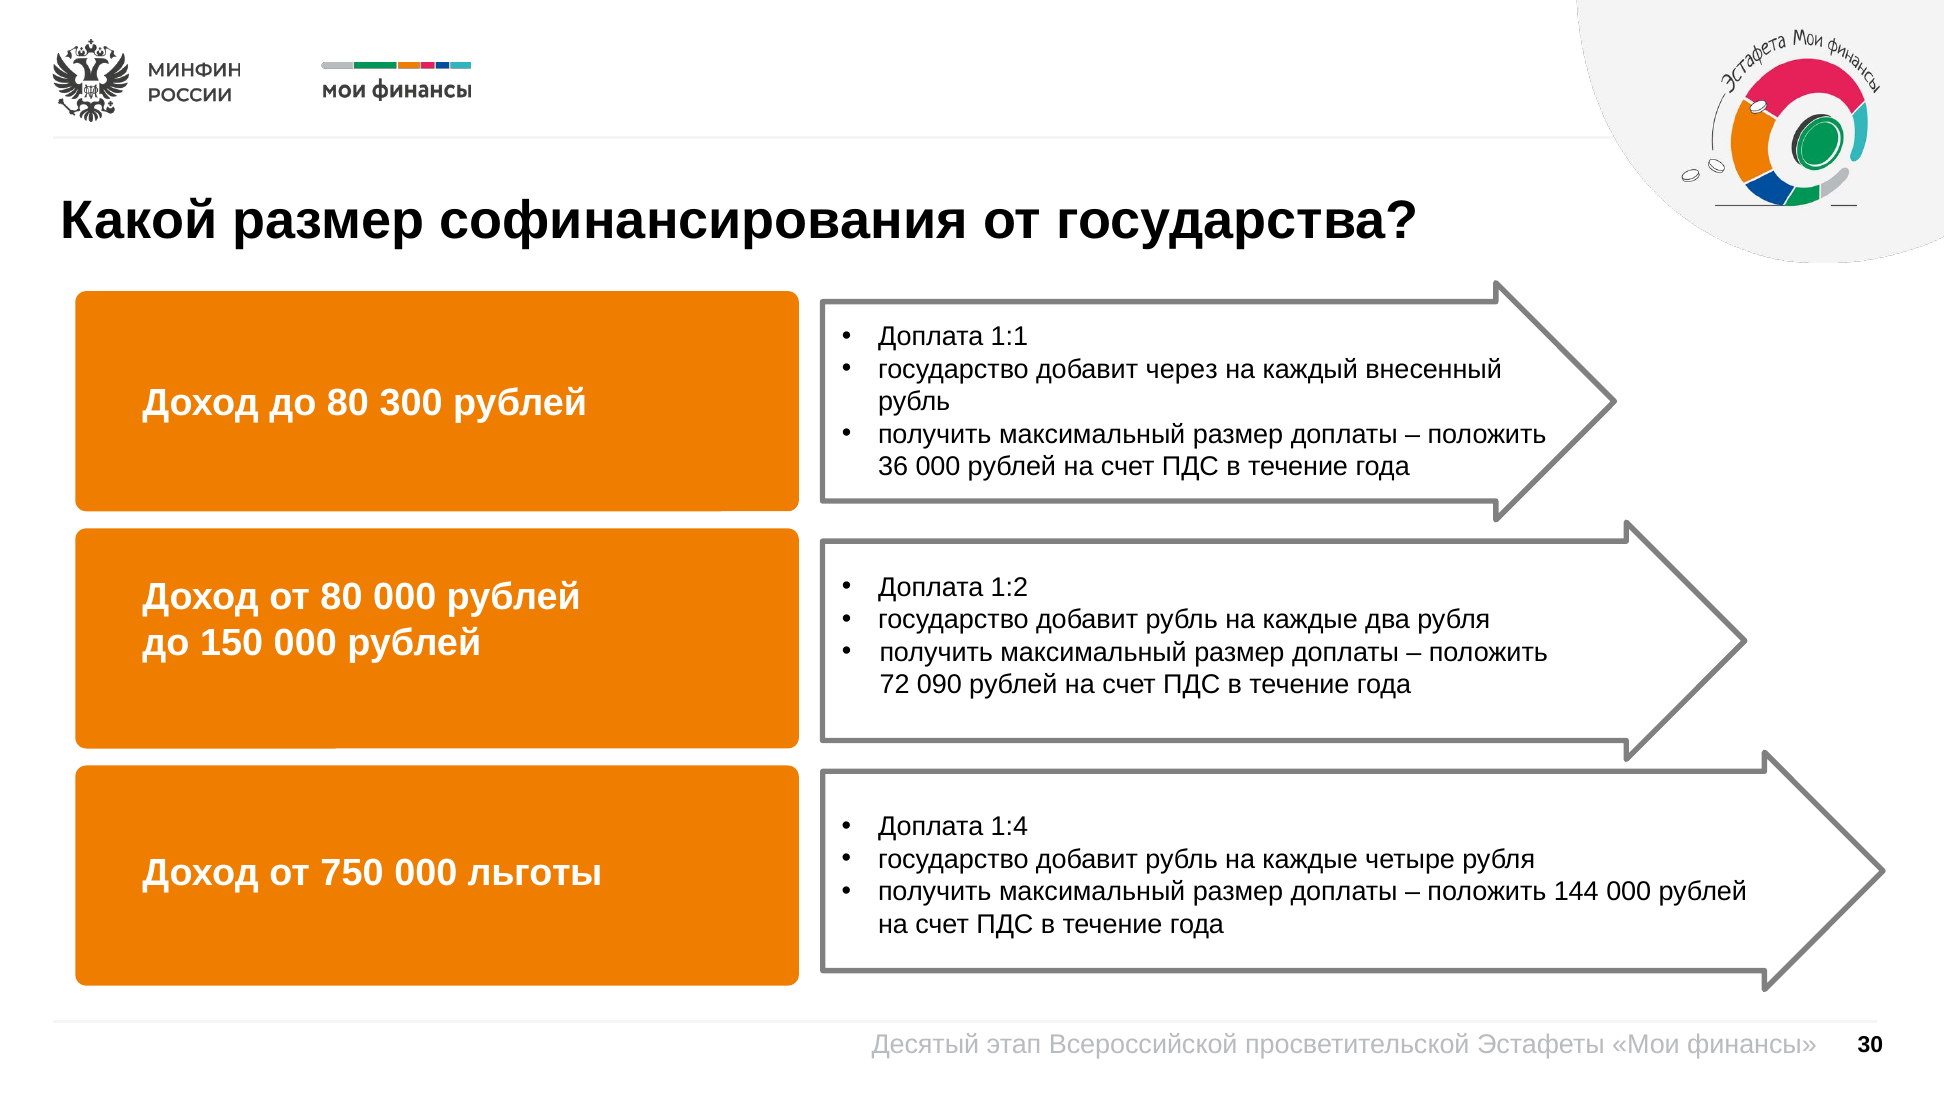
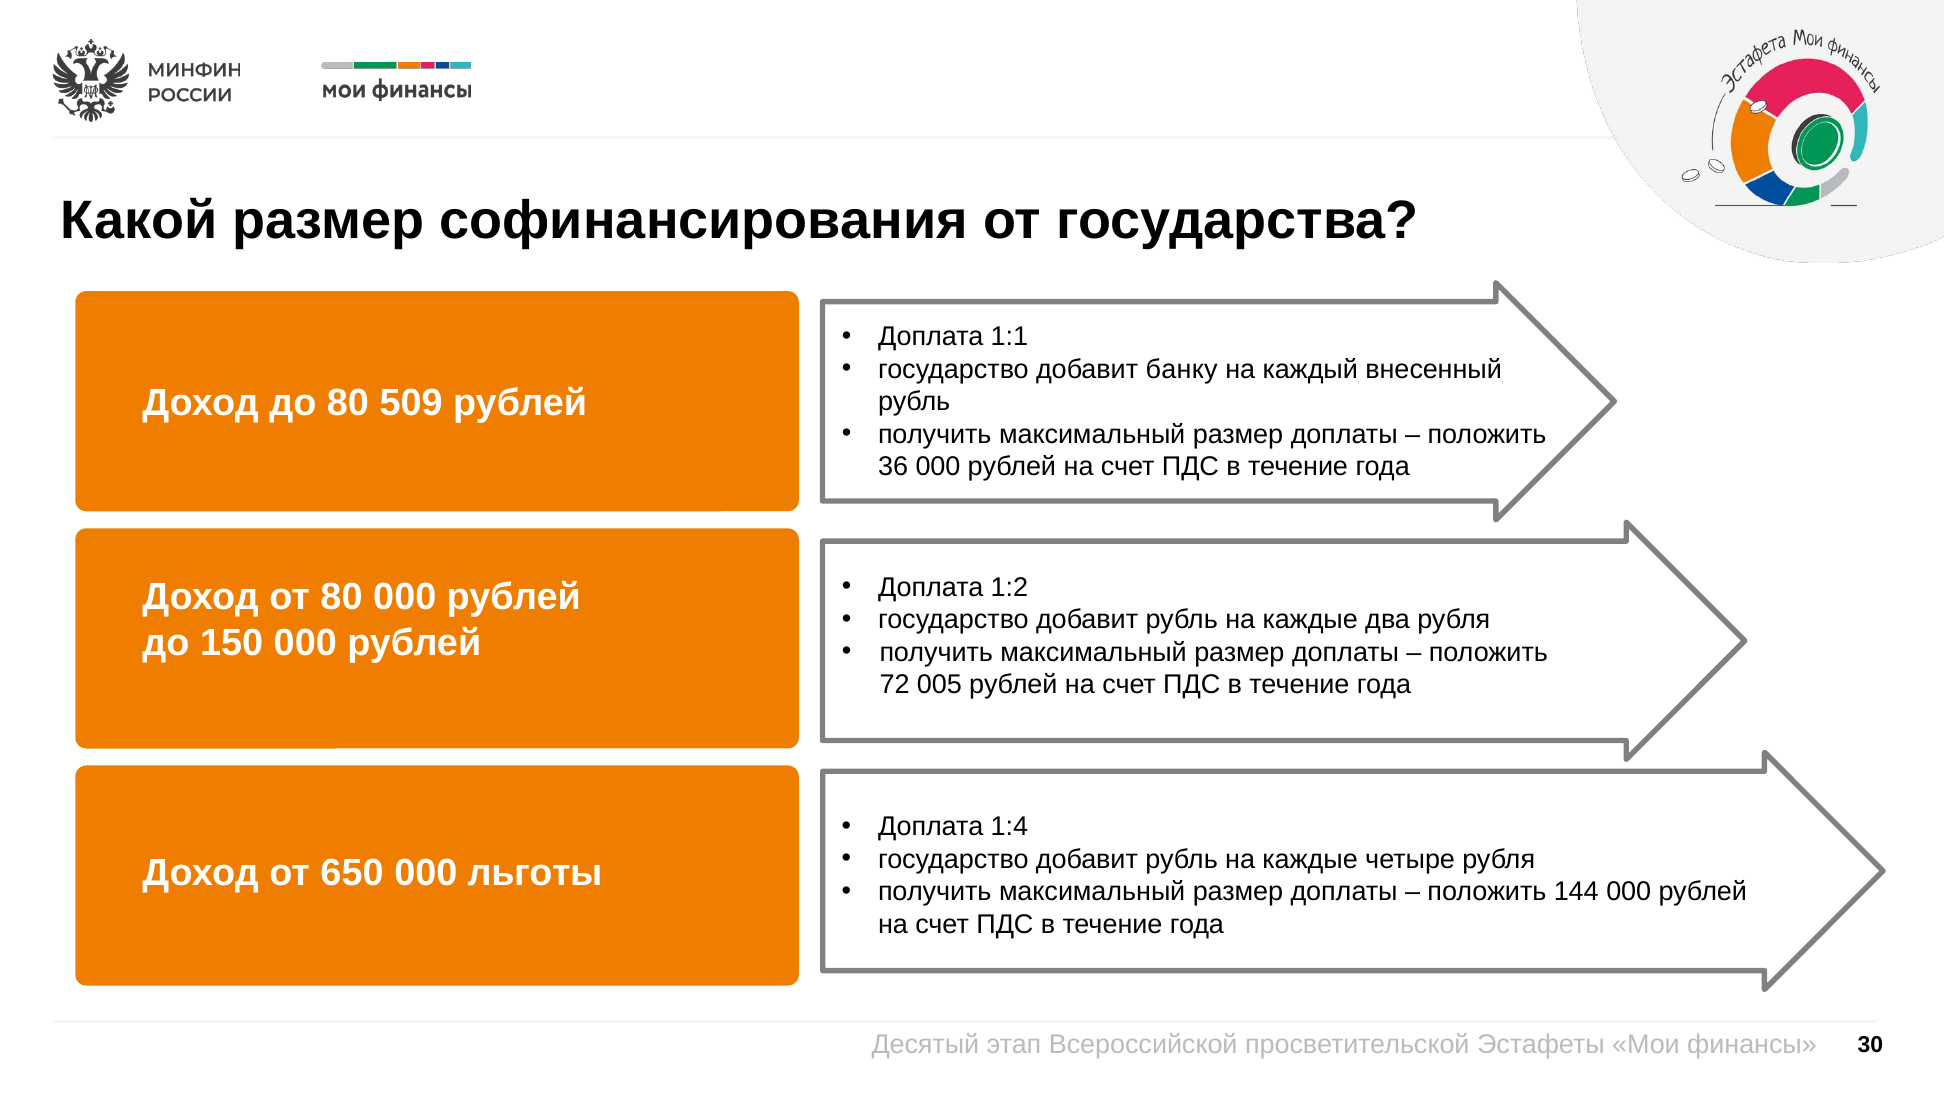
через: через -> банку (1182, 369)
300: 300 -> 509 (411, 403)
090: 090 -> 005 (939, 684)
750: 750 -> 650 (352, 873)
